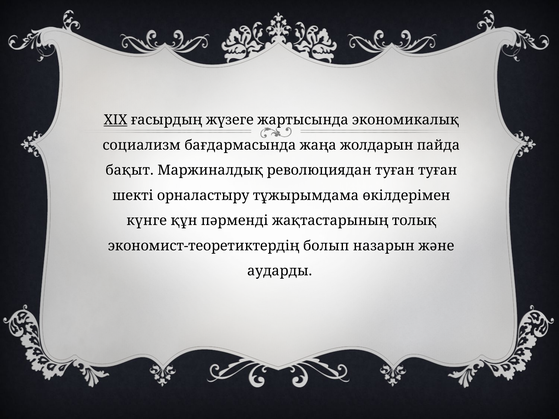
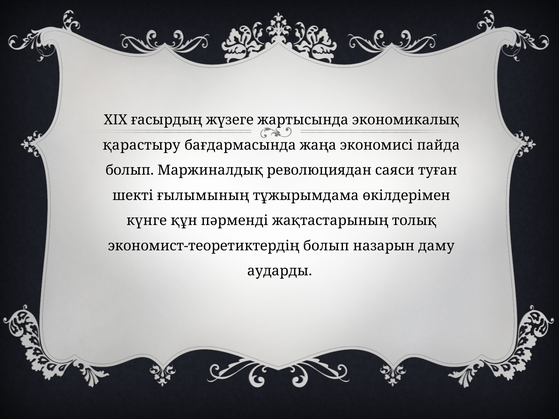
ХІХ underline: present -> none (116, 120)
социализм: социализм -> қарастыру (142, 145)
жолдарын: жолдарын -> экономисі (377, 145)
бақыт: бақыт -> болып (130, 170)
революциядан туған: туған -> саяси (395, 170)
орналастыру: орналастыру -> ғылымының (203, 196)
және: және -> даму (436, 246)
